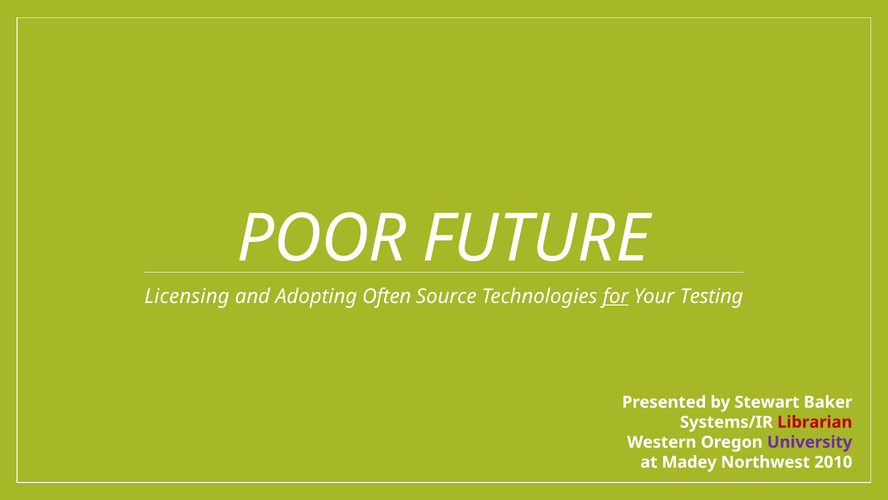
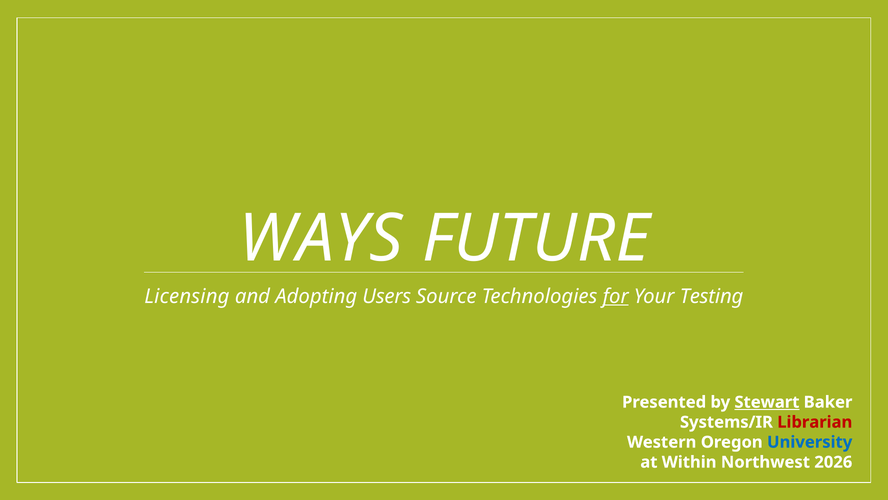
POOR: POOR -> WAYS (321, 238)
Often: Often -> Users (387, 296)
Stewart underline: none -> present (767, 402)
University colour: purple -> blue (810, 442)
Madey: Madey -> Within (689, 462)
2010: 2010 -> 2026 (833, 462)
